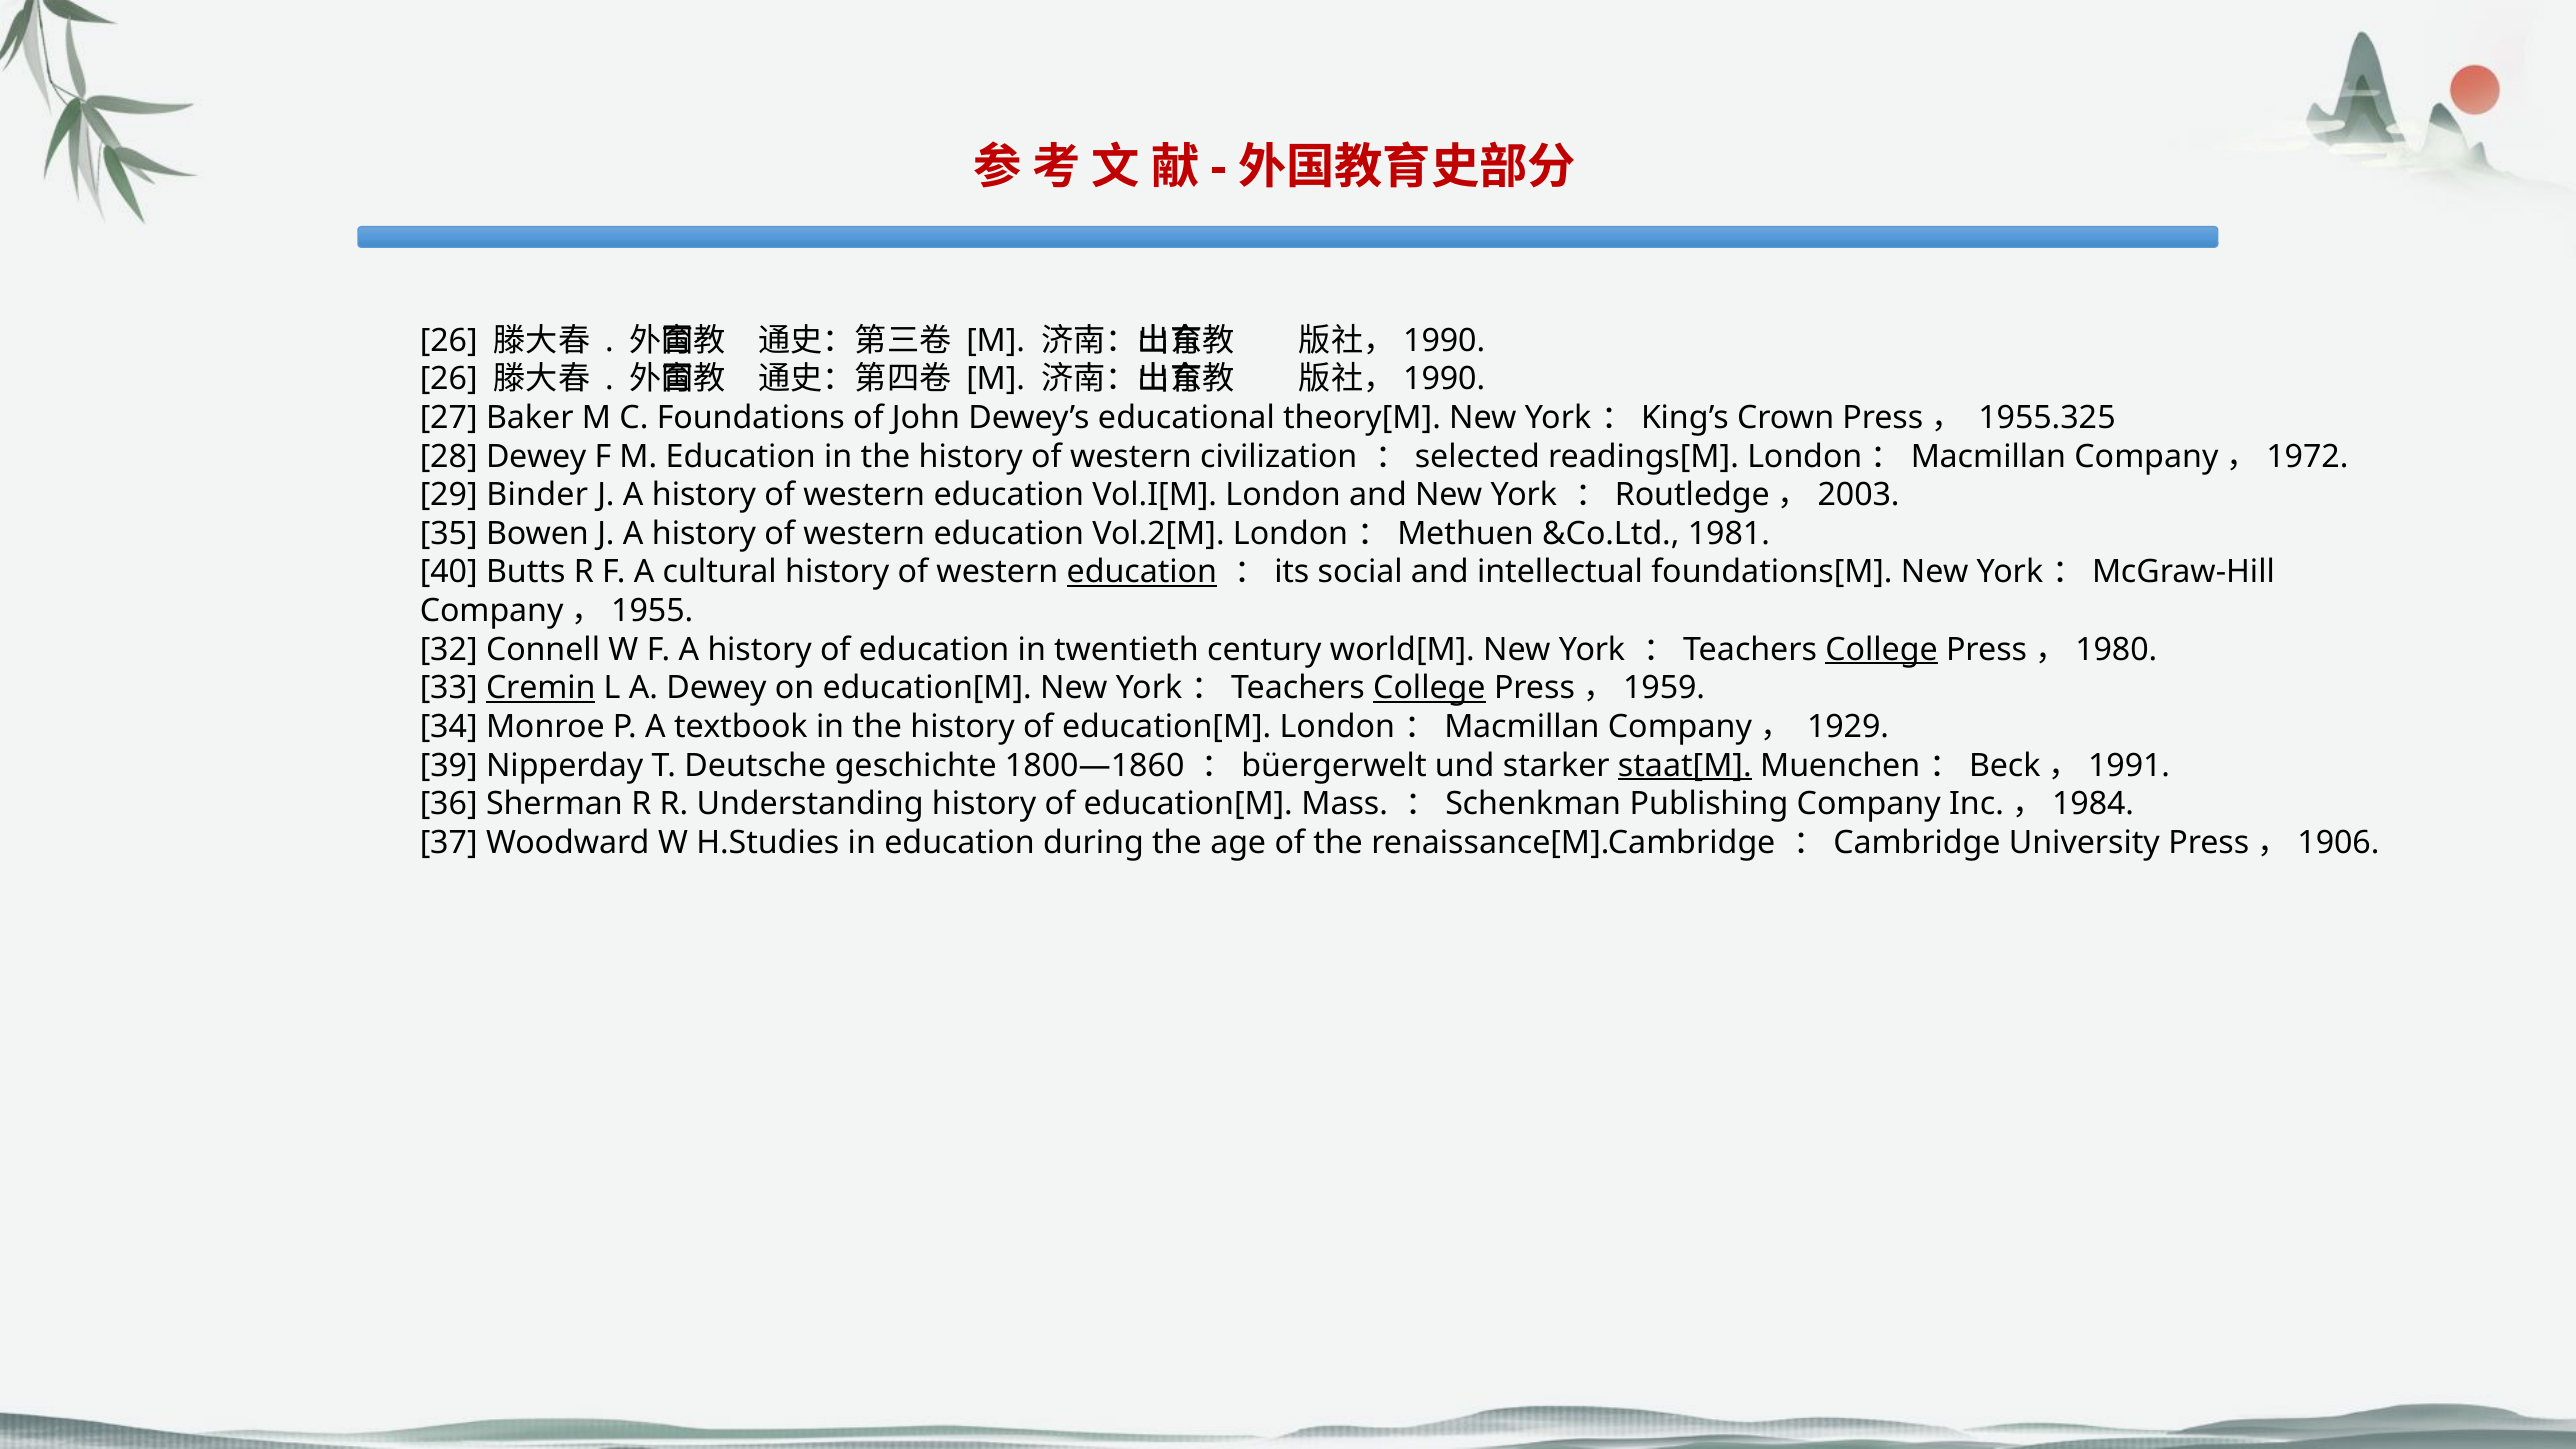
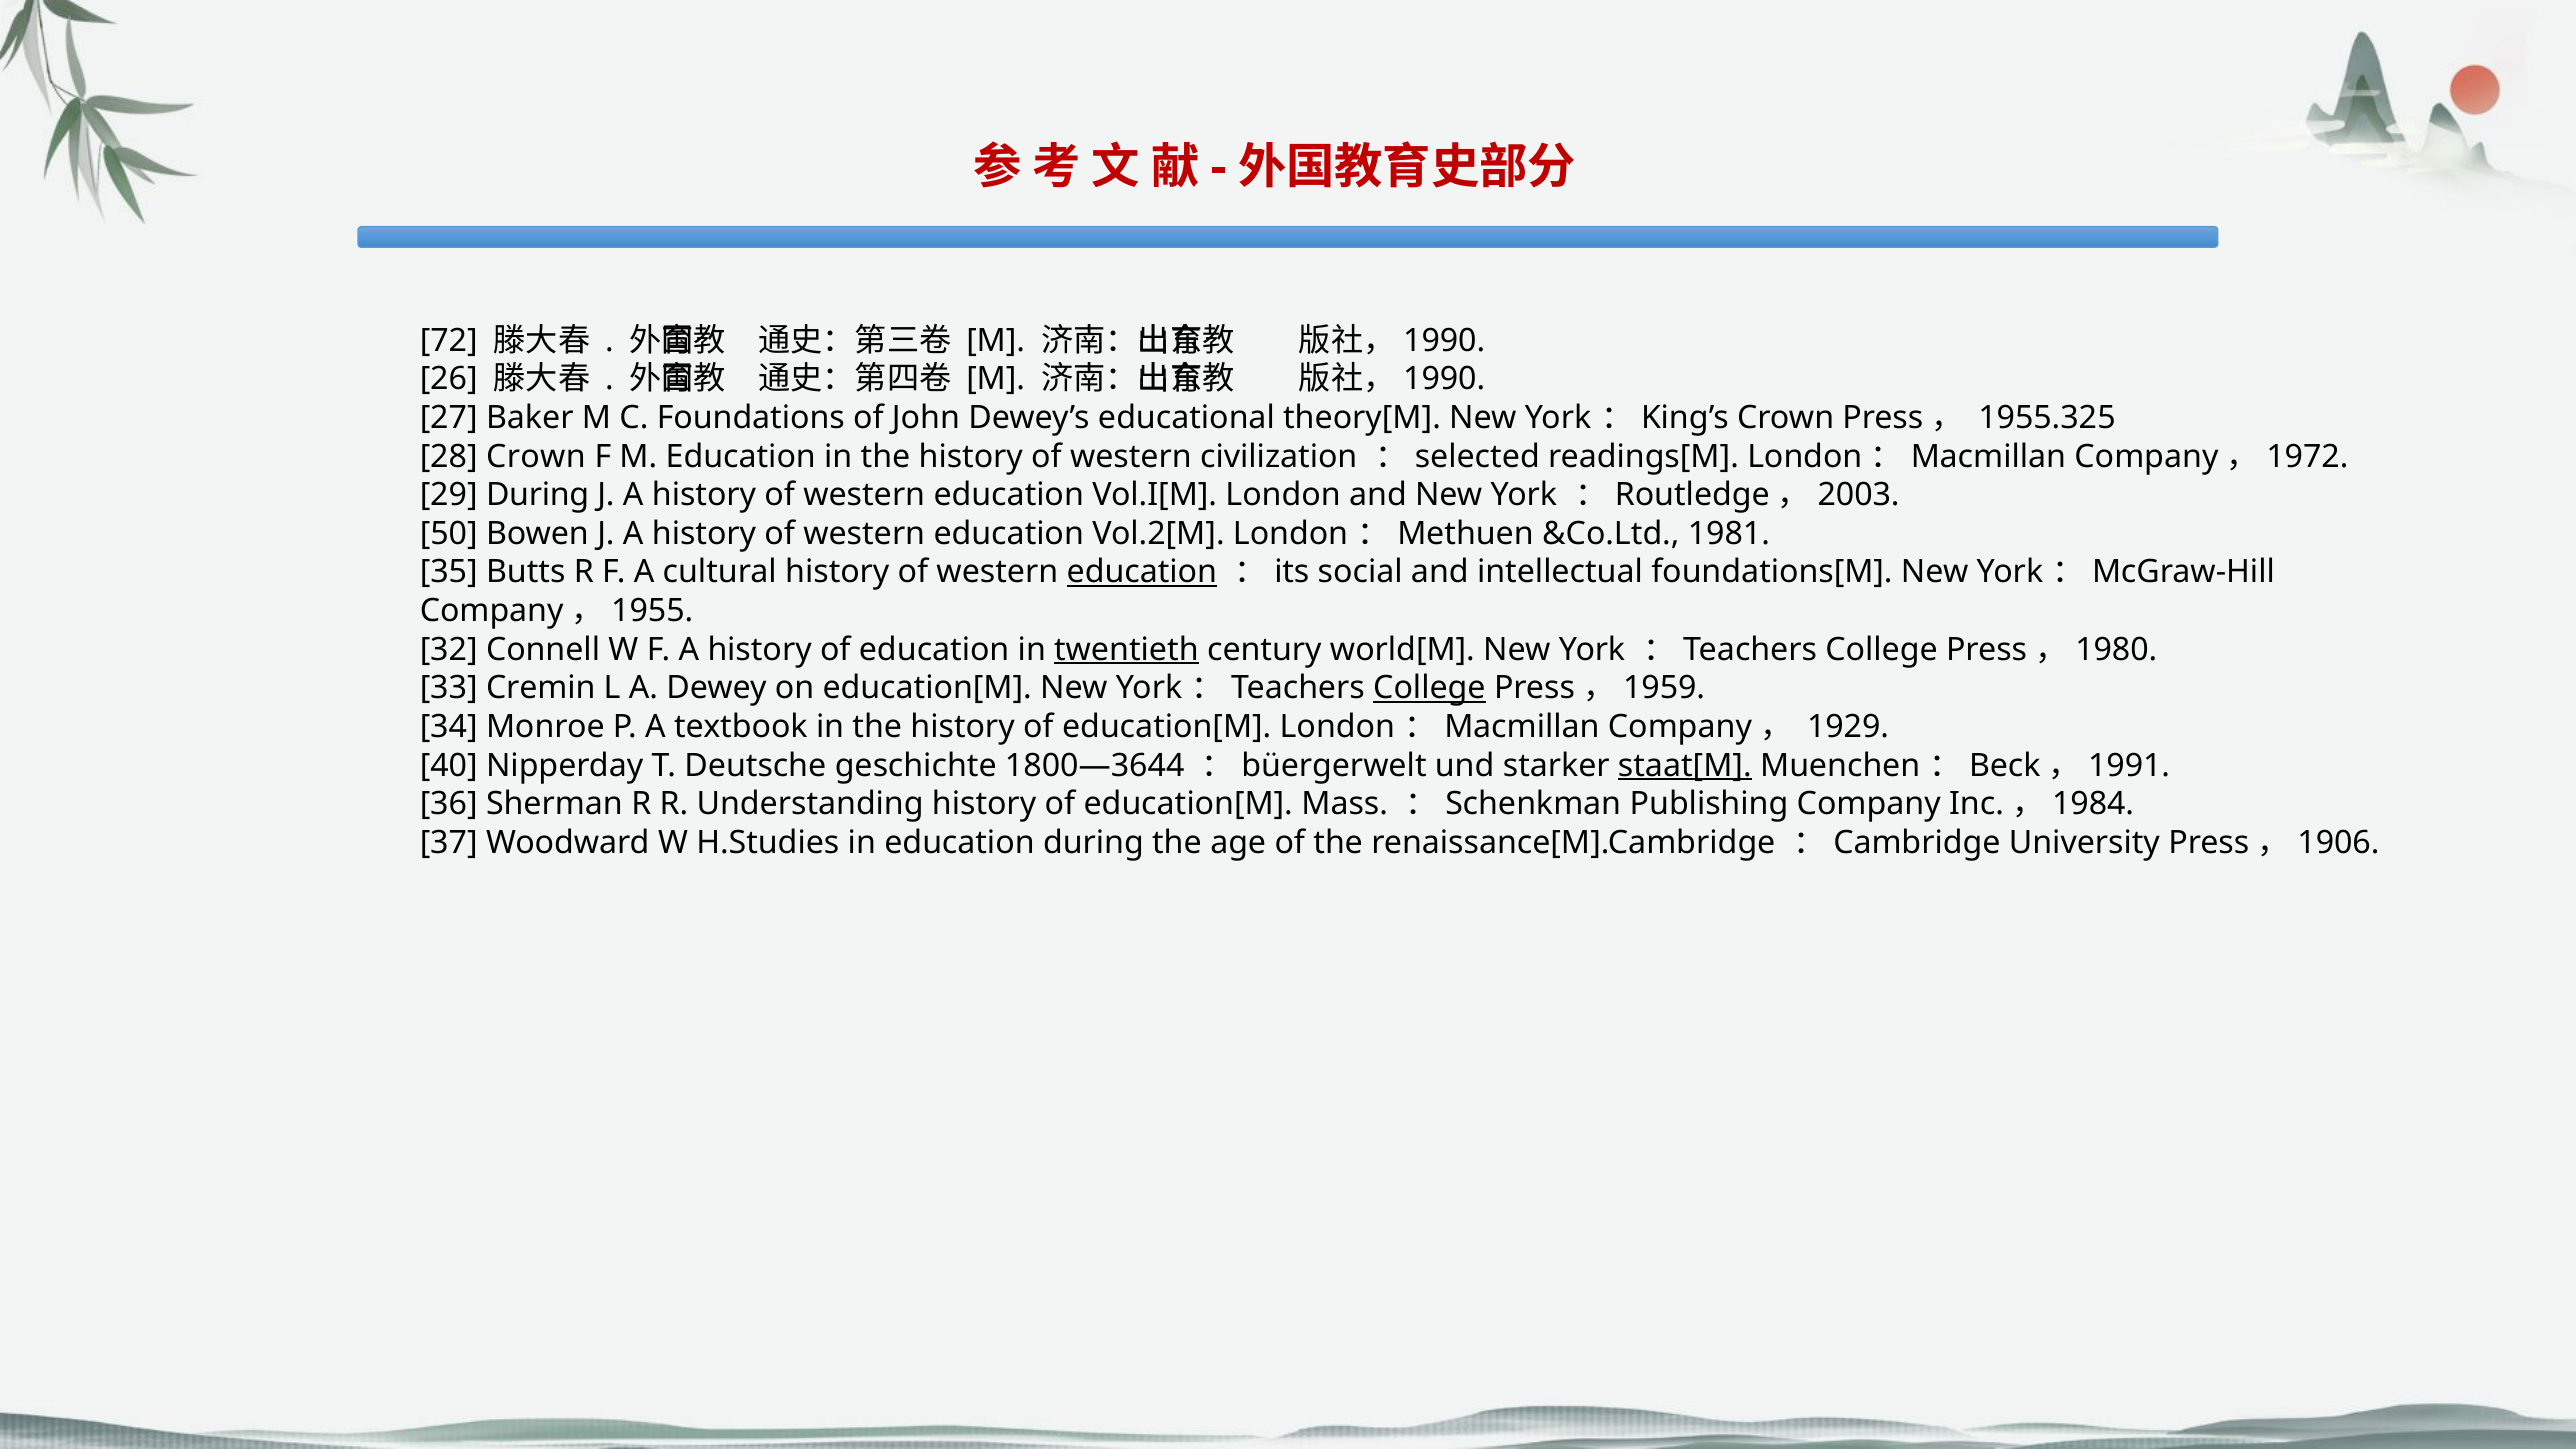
26: 26 -> 72 (449, 340)
28 Dewey: Dewey -> Crown (536, 456)
29 Binder: Binder -> During (538, 495)
35: 35 -> 50 (449, 534)
40: 40 -> 35 (449, 572)
twentieth underline: none -> present (1126, 650)
College underline: present -> none (1882, 650)
Cremin underline: present -> none (541, 688)
39: 39 -> 40 (449, 766)
1800—1860: 1800—1860 -> 1800—3644 (1095, 766)
